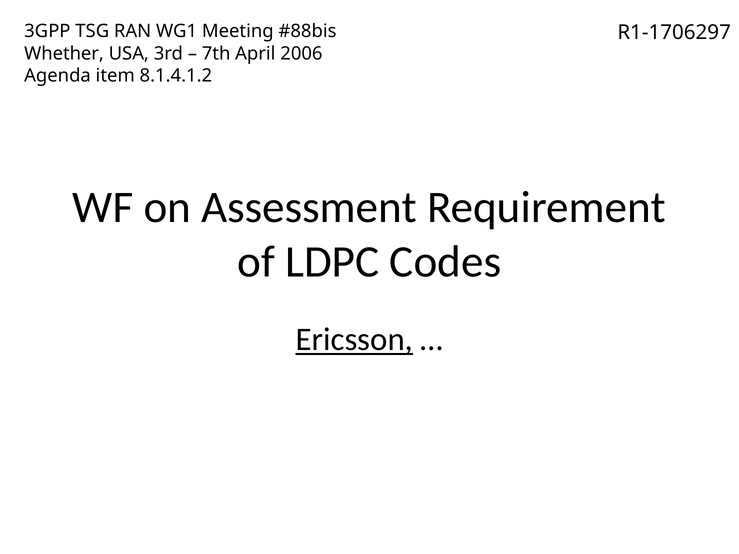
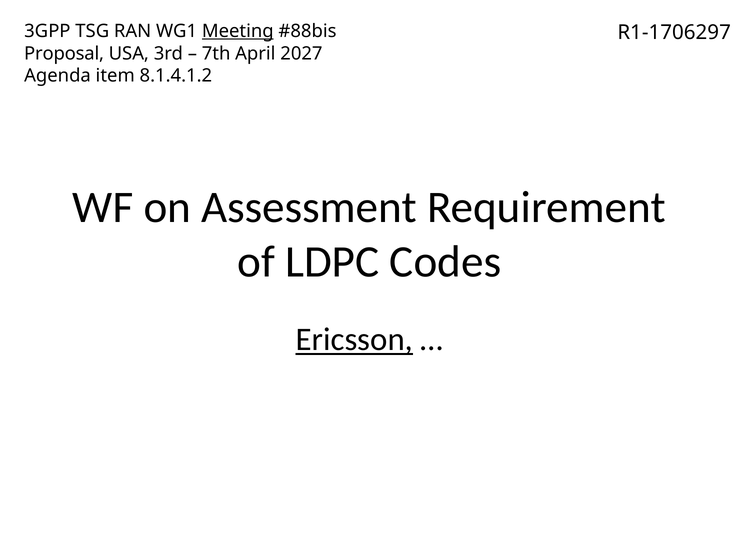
Meeting underline: none -> present (238, 31)
Whether: Whether -> Proposal (64, 53)
2006: 2006 -> 2027 (301, 53)
